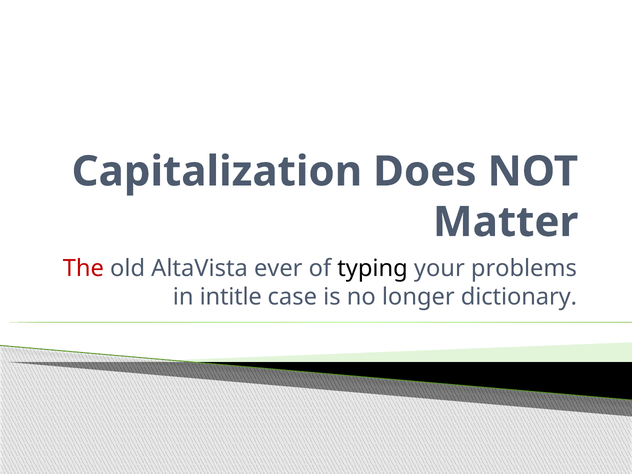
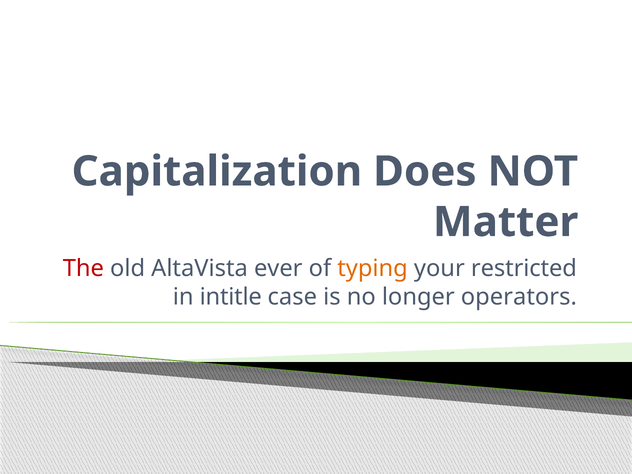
typing colour: black -> orange (373, 269)
problems: problems -> restricted (524, 269)
dictionary: dictionary -> operators (519, 297)
